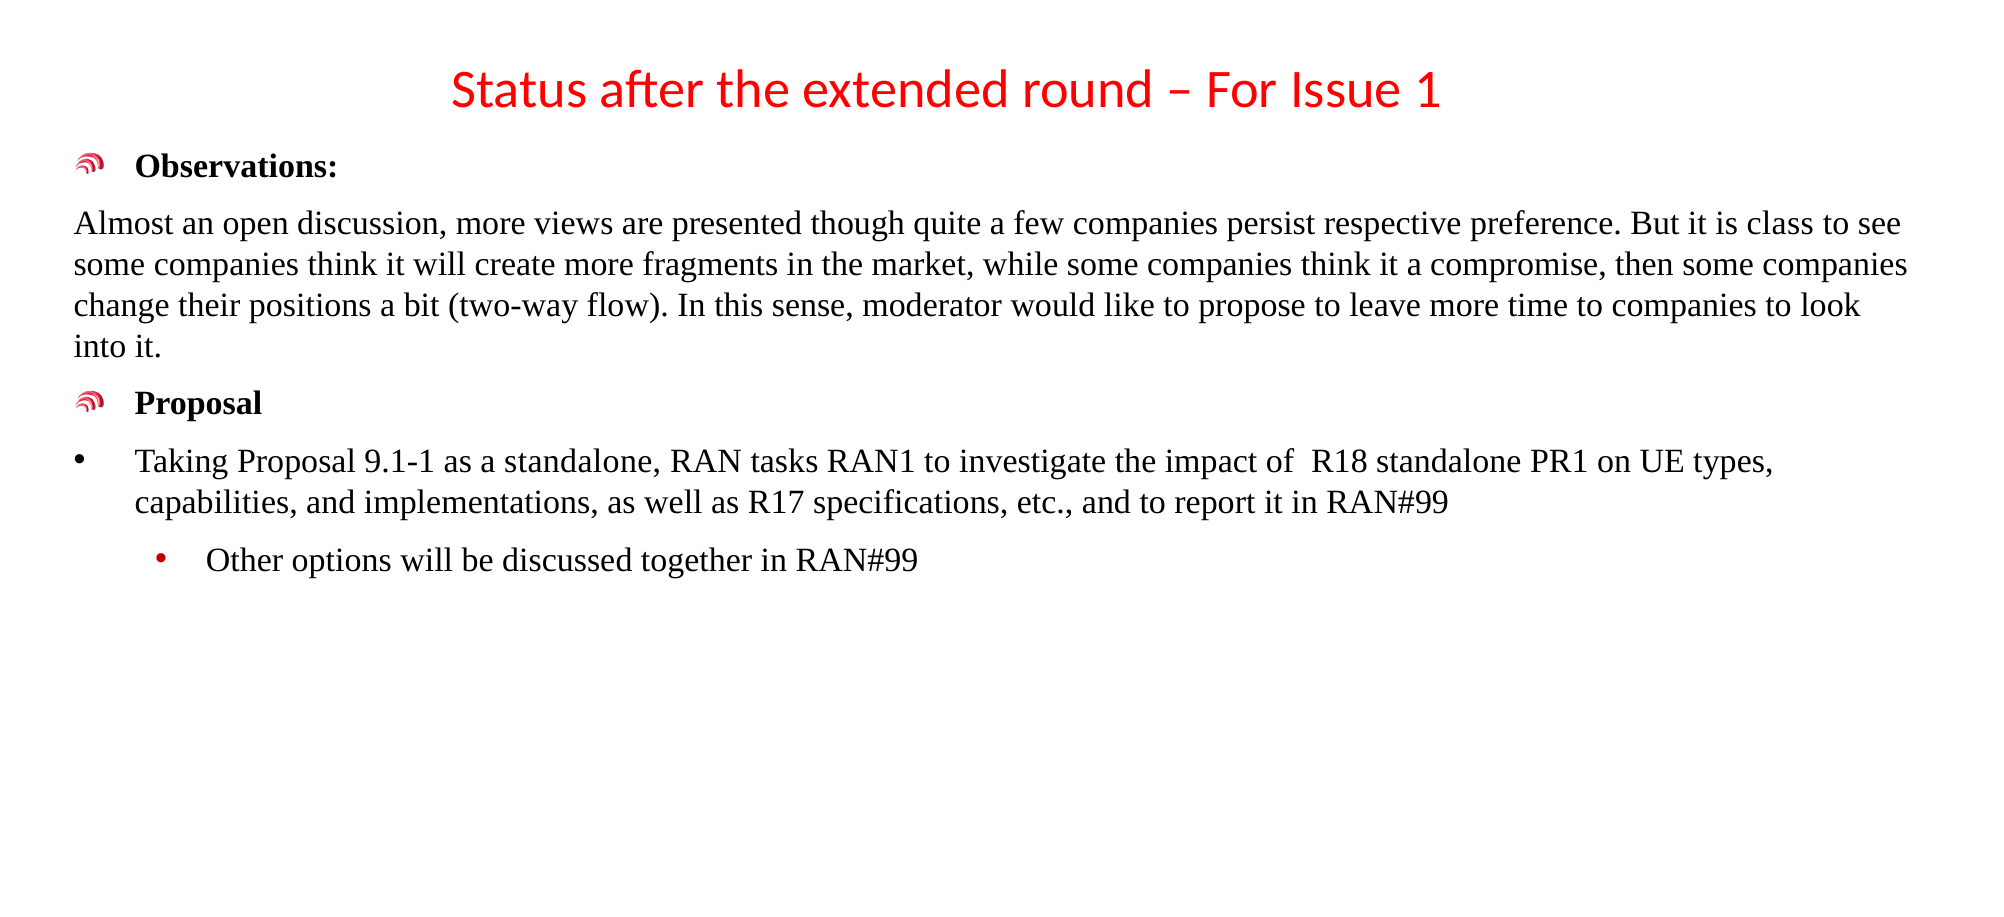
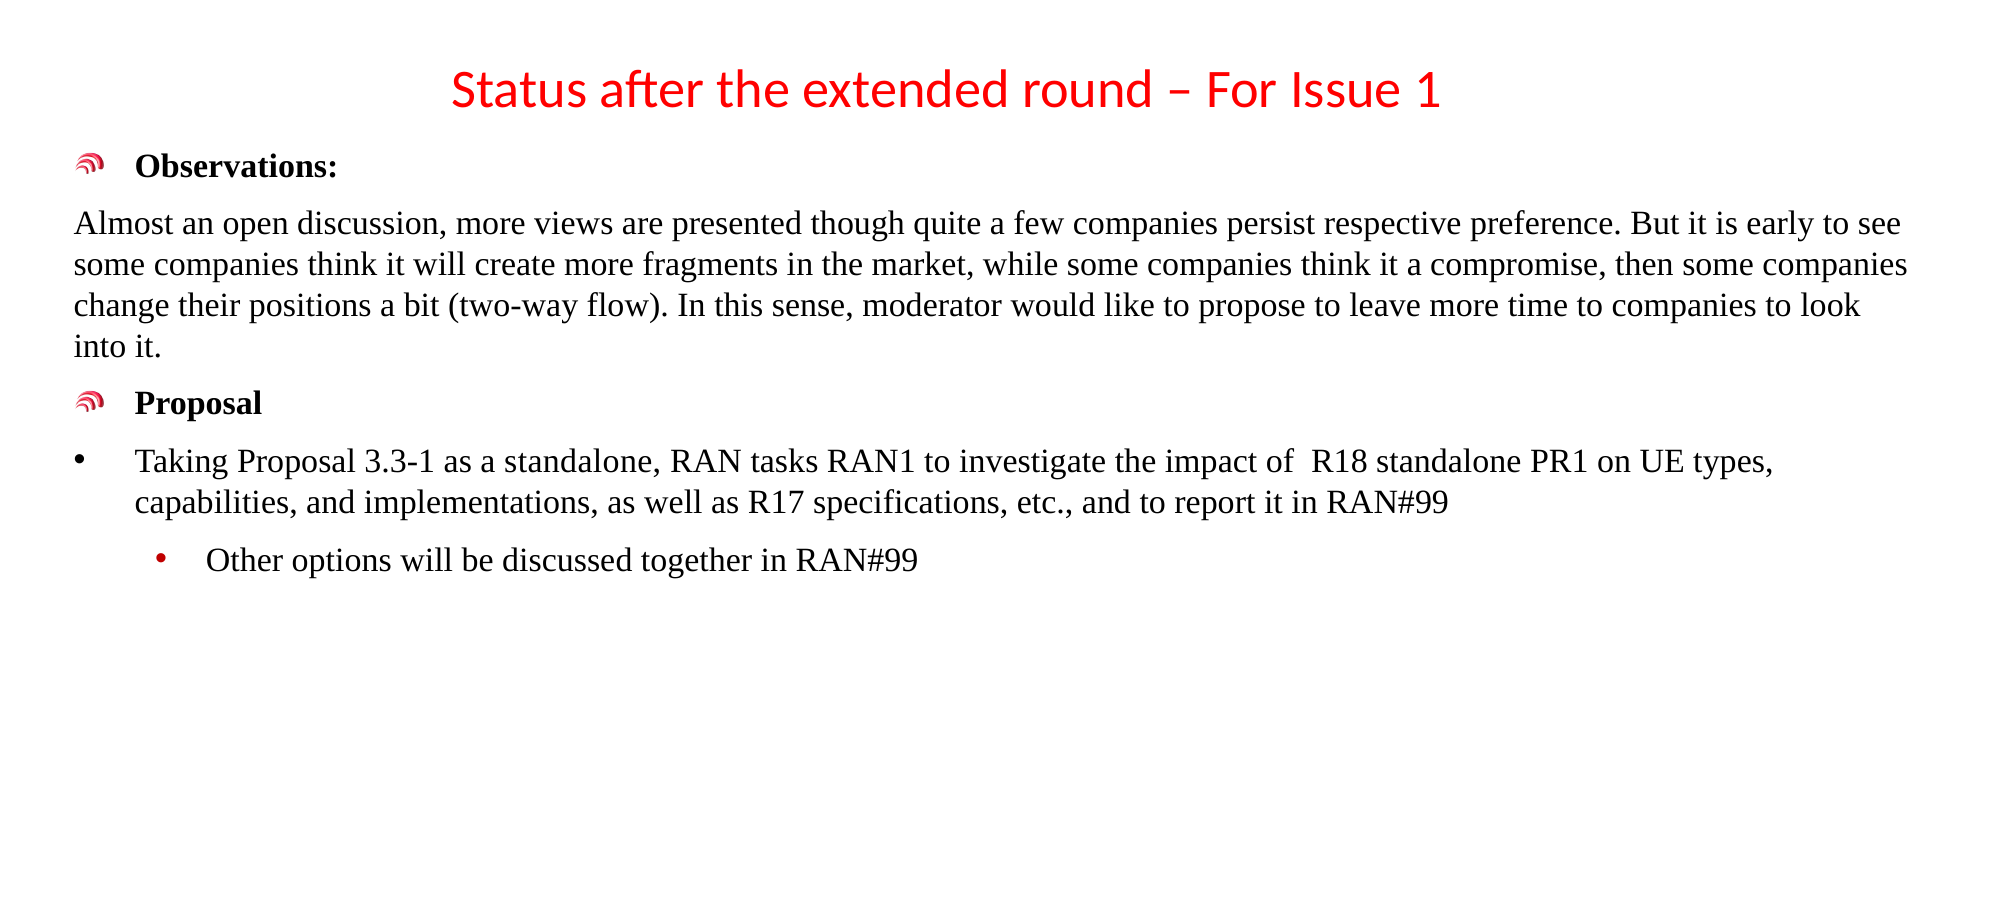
class: class -> early (1780, 223)
9.1-1: 9.1-1 -> 3.3-1 (400, 461)
